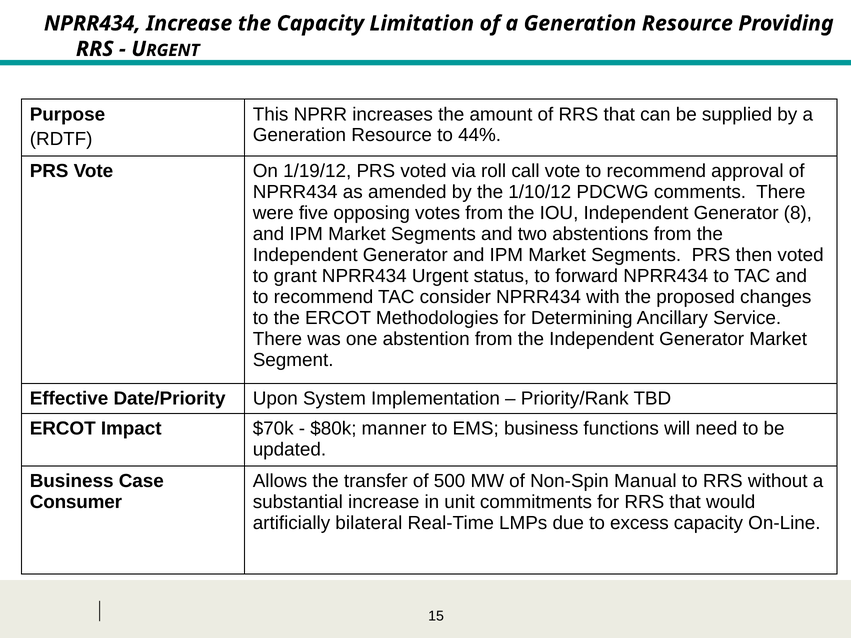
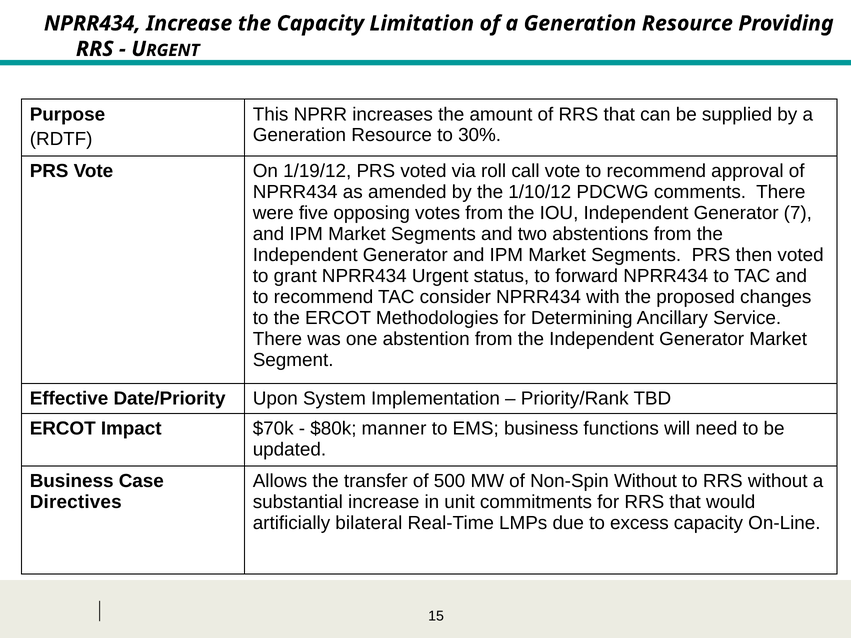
44%: 44% -> 30% (480, 135)
8: 8 -> 7 (798, 213)
Non-Spin Manual: Manual -> Without (645, 481)
Consumer: Consumer -> Directives (76, 502)
